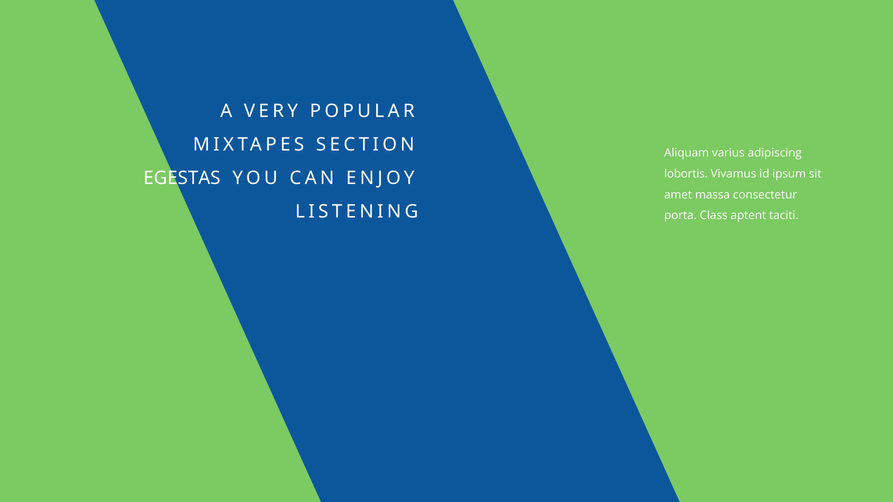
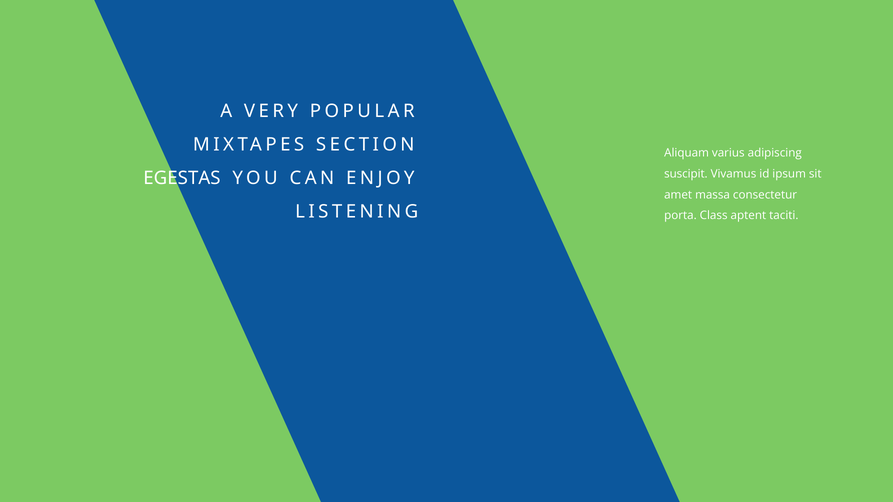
lobortis: lobortis -> suscipit (686, 174)
